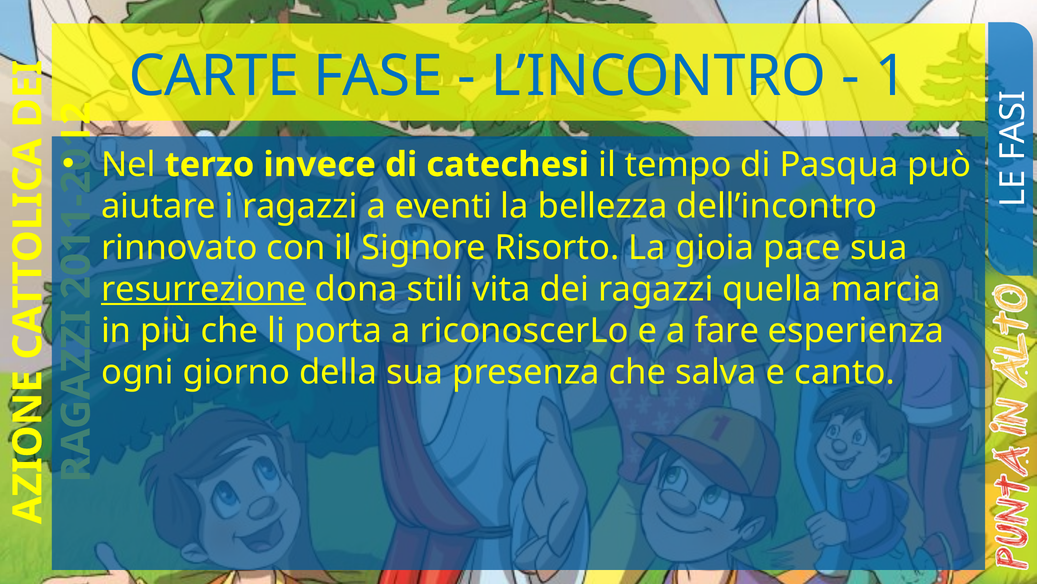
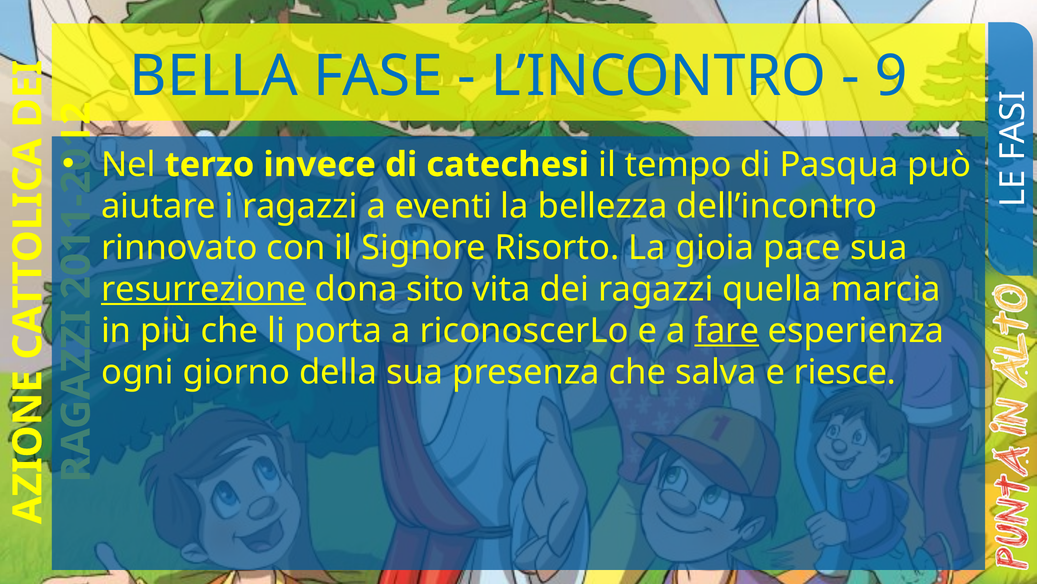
CARTE: CARTE -> BELLA (214, 76)
1: 1 -> 9 (891, 76)
stili: stili -> sito (435, 289)
fare underline: none -> present (727, 330)
canto: canto -> riesce (845, 372)
